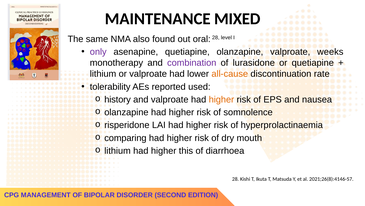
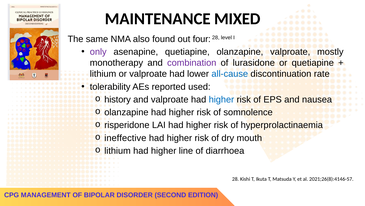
oral: oral -> four (202, 39)
weeks: weeks -> mostly (330, 52)
all-cause colour: orange -> blue (230, 74)
higher colour: orange -> blue (221, 99)
comparing: comparing -> ineffective (125, 138)
this: this -> line (186, 150)
